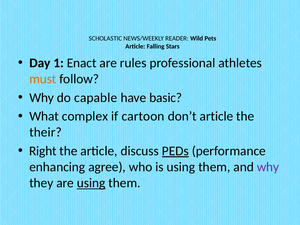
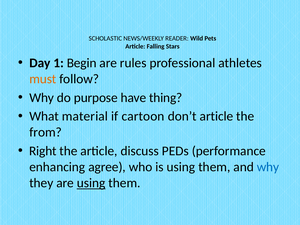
Enact: Enact -> Begin (82, 63)
capable: capable -> purpose (96, 98)
basic: basic -> thing (166, 98)
complex: complex -> material (85, 116)
their: their -> from (46, 132)
PEDs underline: present -> none (175, 151)
why colour: purple -> blue (268, 167)
